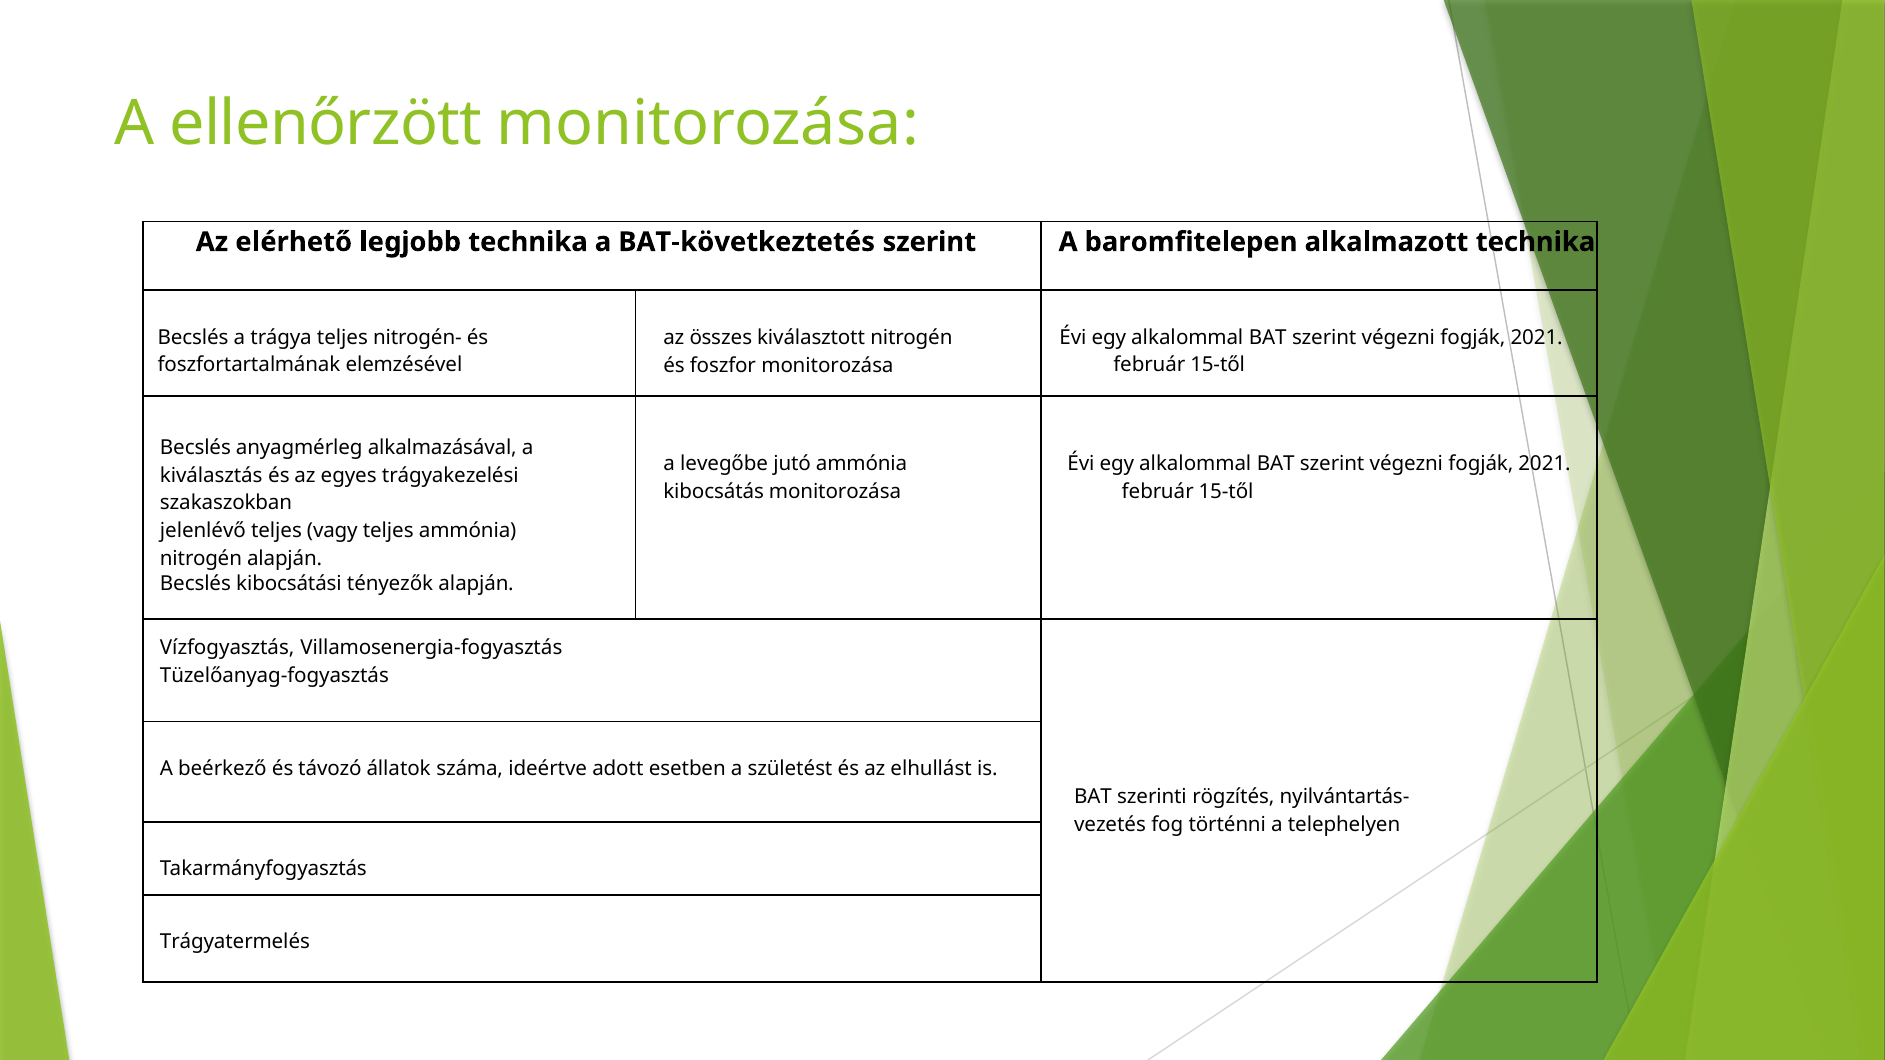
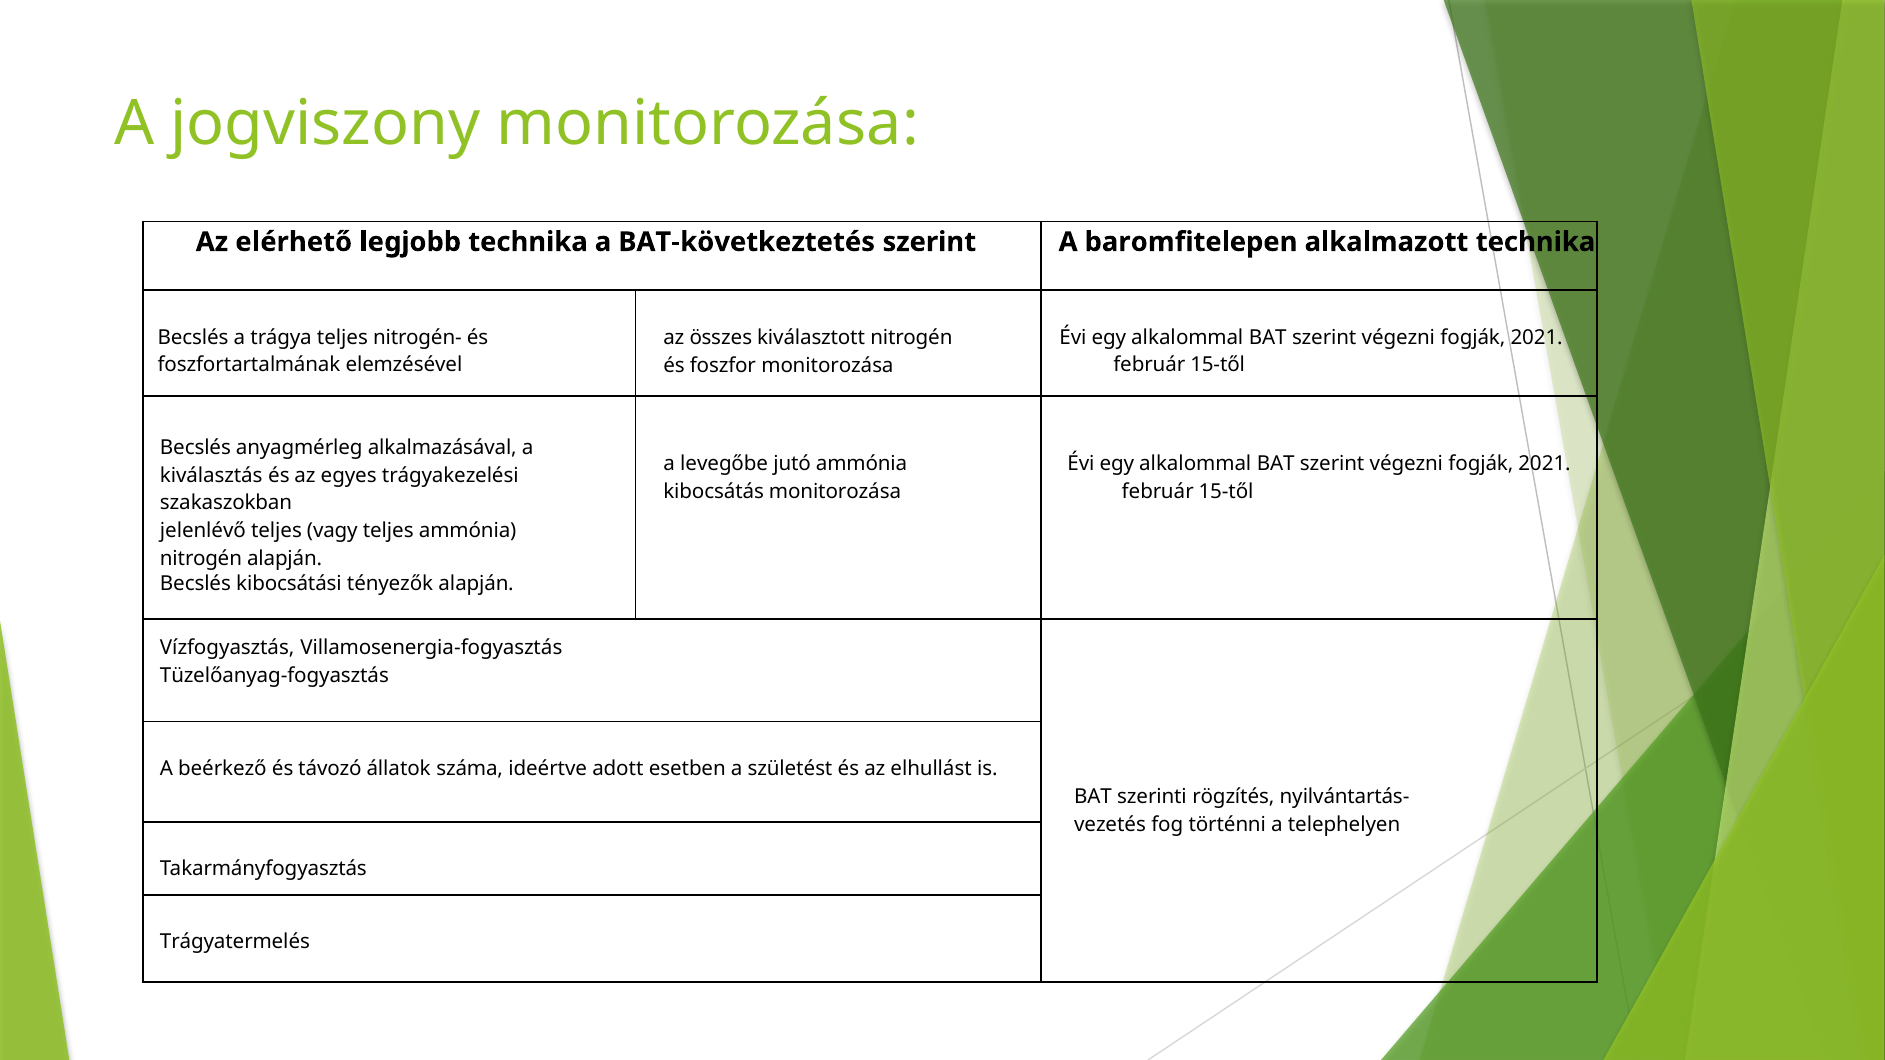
ellenőrzött: ellenőrzött -> jogviszony (326, 124)
